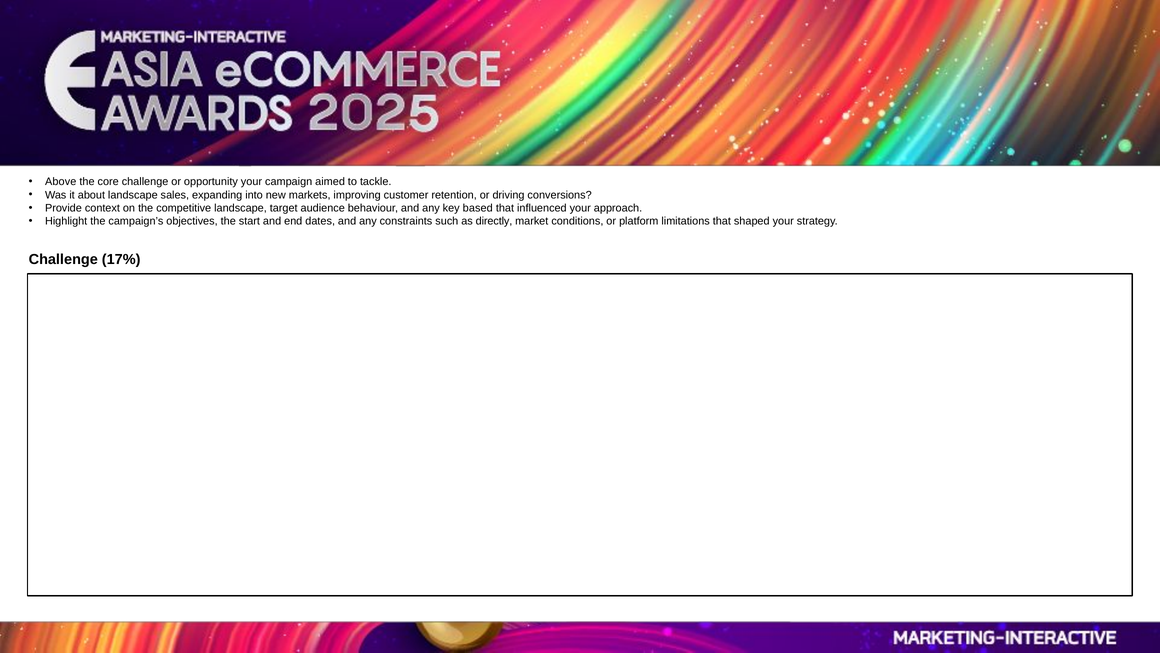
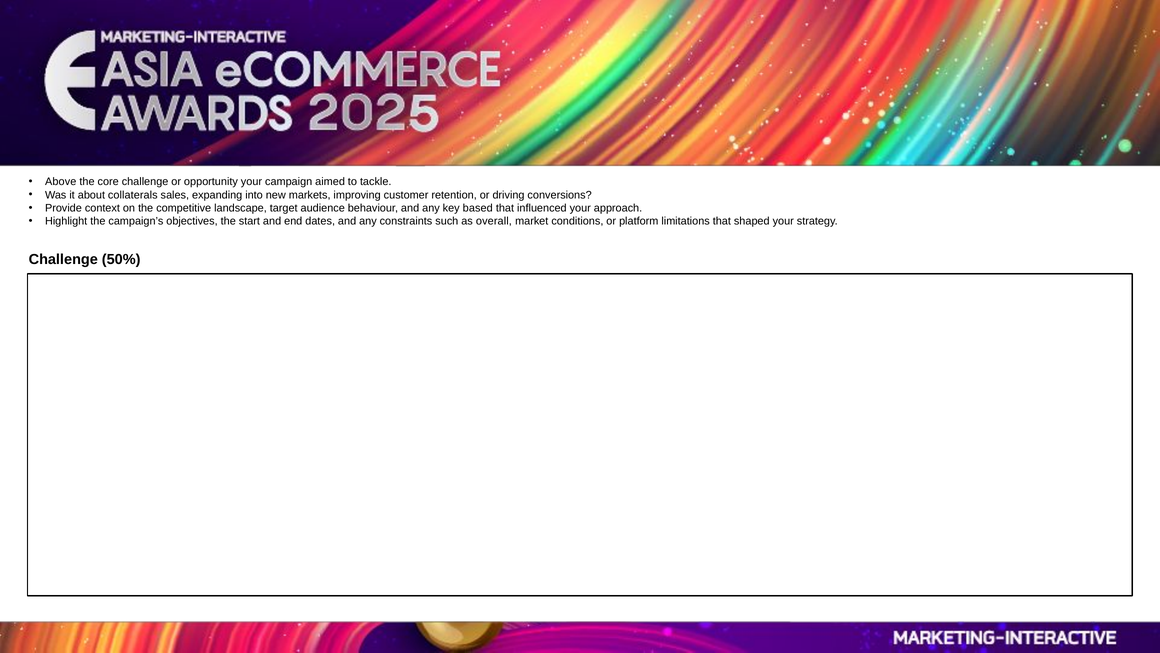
about landscape: landscape -> collaterals (133, 195)
directly: directly -> overall (494, 221)
17%: 17% -> 50% (121, 259)
